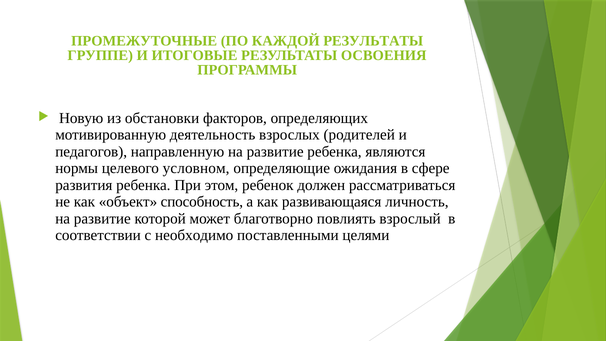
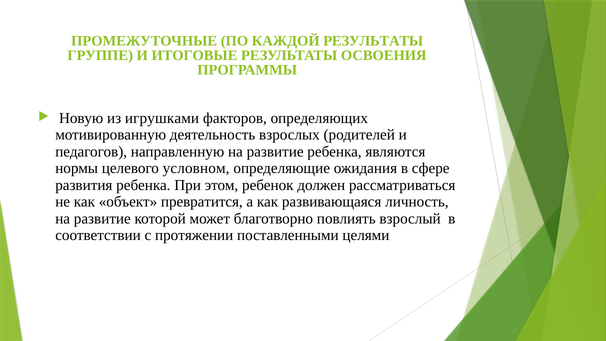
обстановки: обстановки -> игрушками (162, 118)
способность: способность -> превратится (202, 202)
необходимо: необходимо -> протяжении (194, 235)
